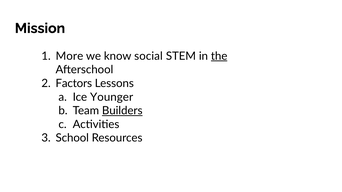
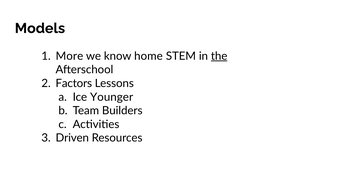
Mission: Mission -> Models (40, 28)
social: social -> home (148, 56)
Builders underline: present -> none (122, 111)
School: School -> Driven (72, 138)
